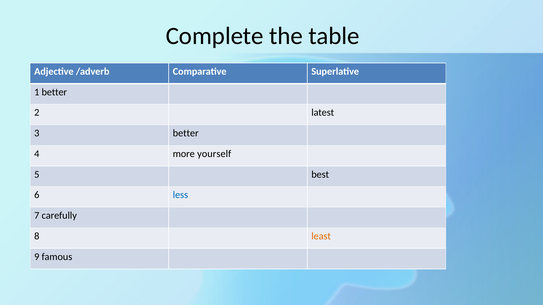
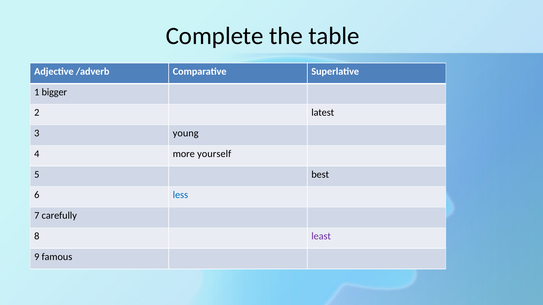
1 better: better -> bigger (54, 92)
3 better: better -> young (186, 133)
least colour: orange -> purple (321, 236)
